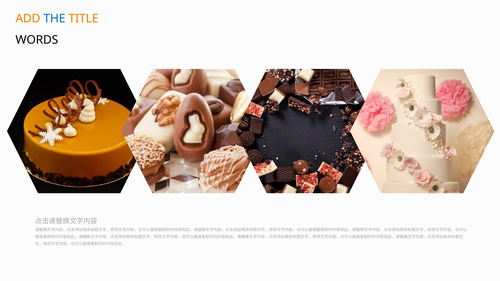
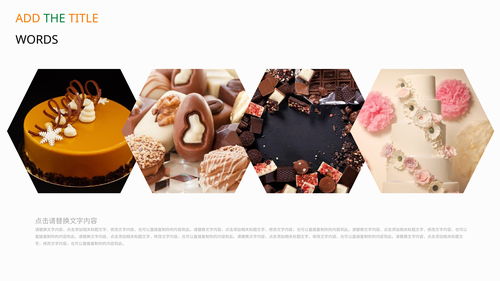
THE colour: blue -> green (54, 18)
